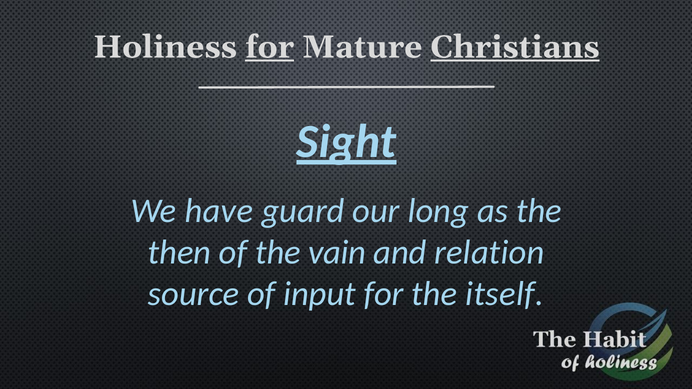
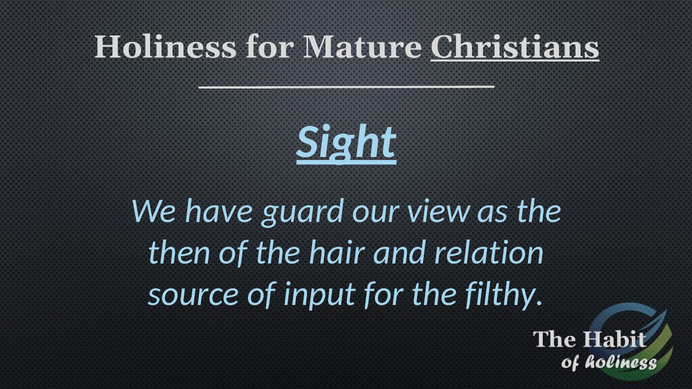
for underline: present -> none (270, 47)
long: long -> view (439, 211)
vain: vain -> hair (337, 252)
itself: itself -> filthy (505, 294)
